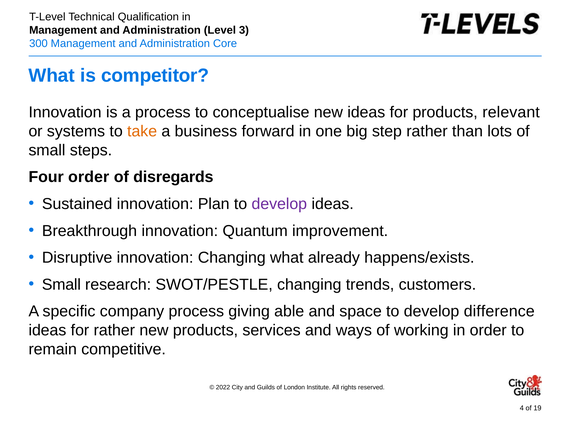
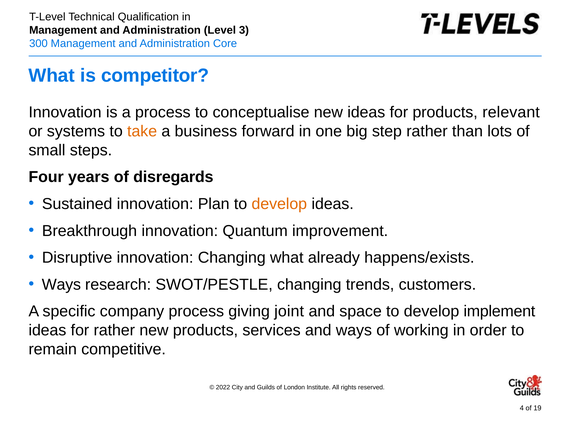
Four order: order -> years (89, 177)
develop colour: purple -> orange (279, 204)
Small: Small -> Ways (61, 285)
able: able -> joint (289, 312)
difference: difference -> implement (499, 312)
